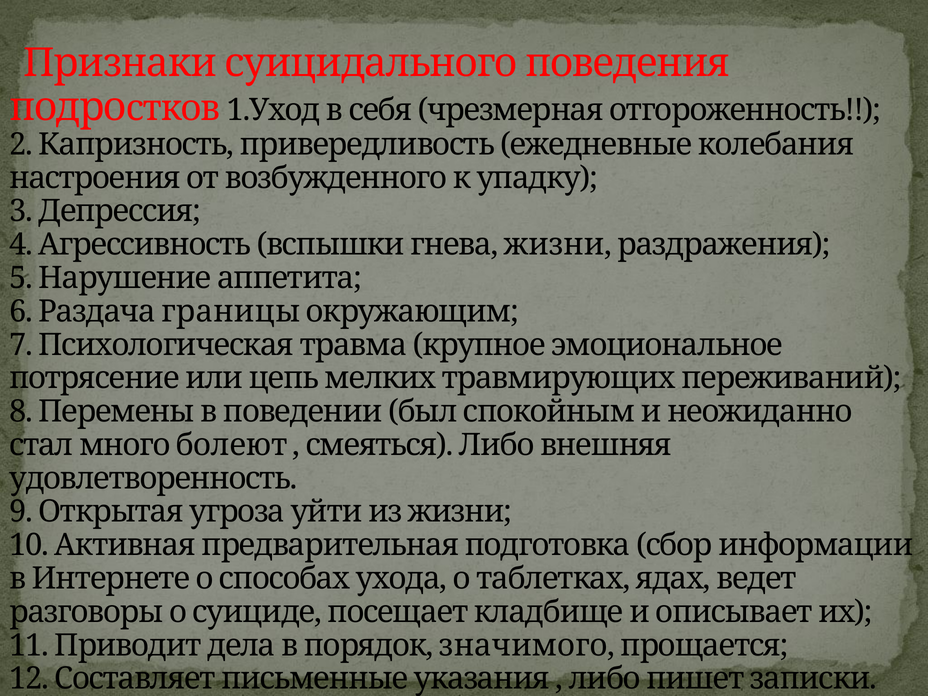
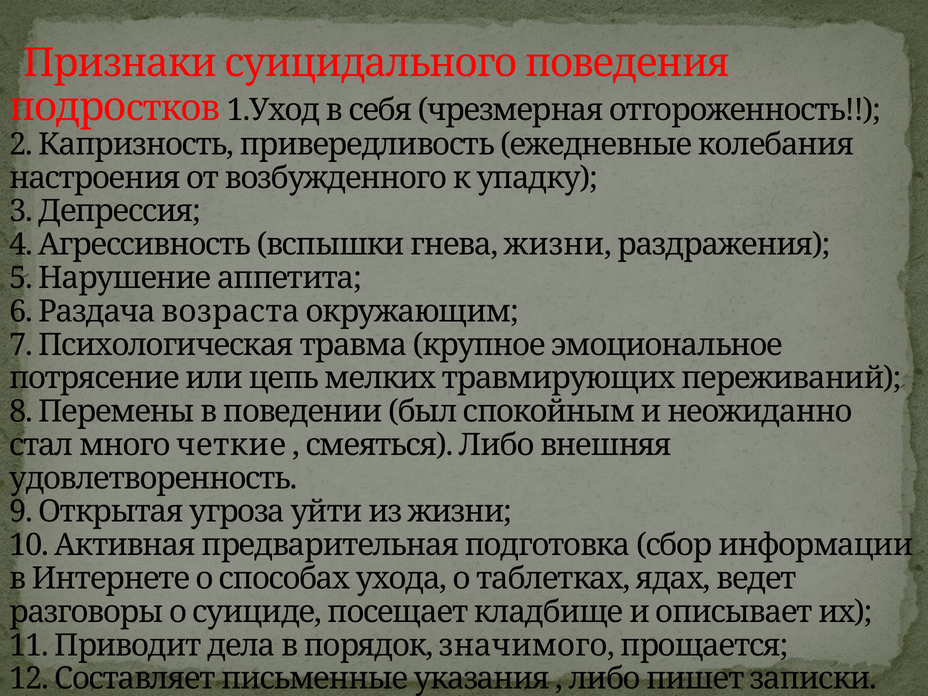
границы: границы -> возраста (231, 311)
болеют: болеют -> четкие (231, 445)
